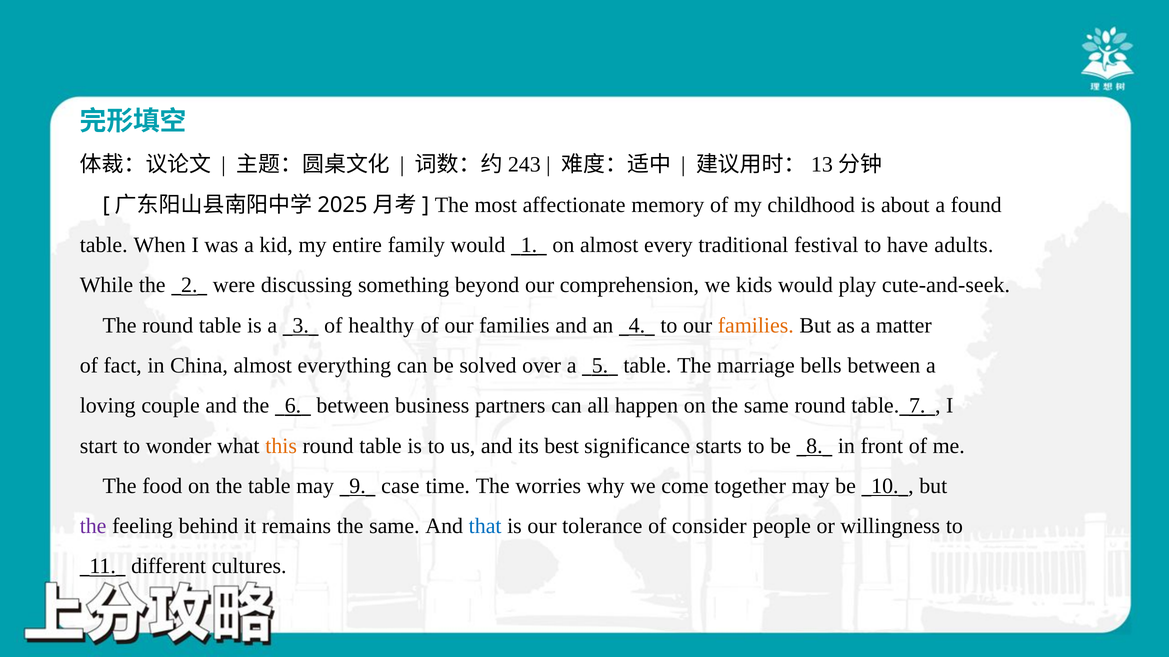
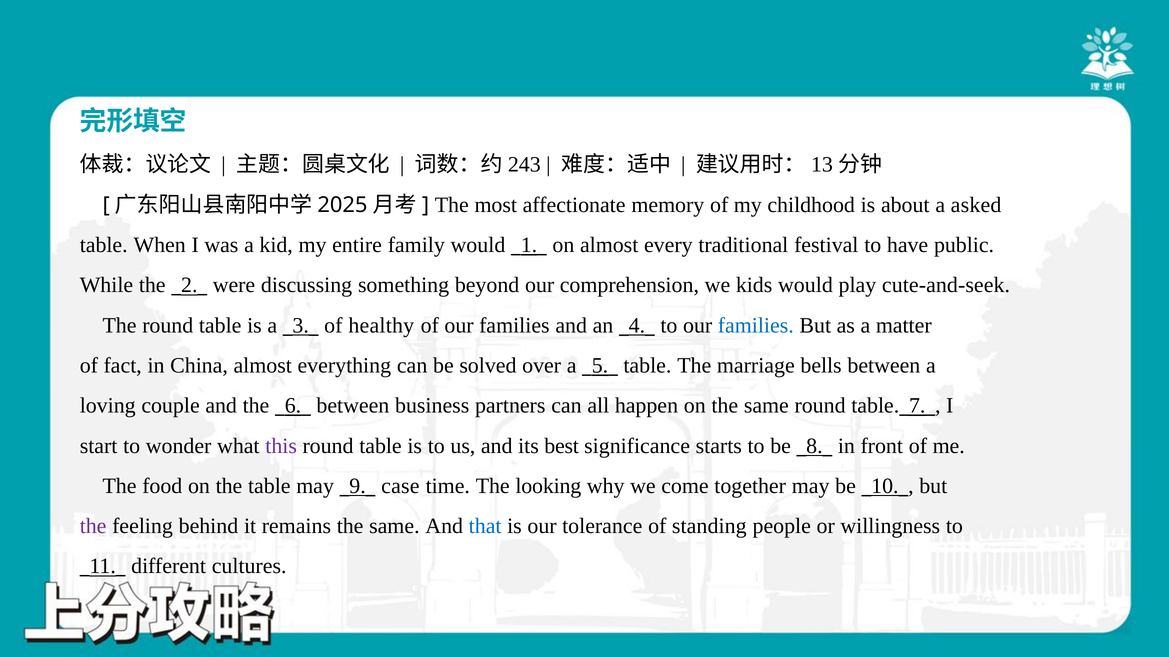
found: found -> asked (976, 205)
adults: adults -> public (964, 245)
families colour: orange -> blue (756, 326)
this colour: orange -> purple (281, 446)
worries: worries -> looking (548, 486)
consider: consider -> standing (709, 527)
